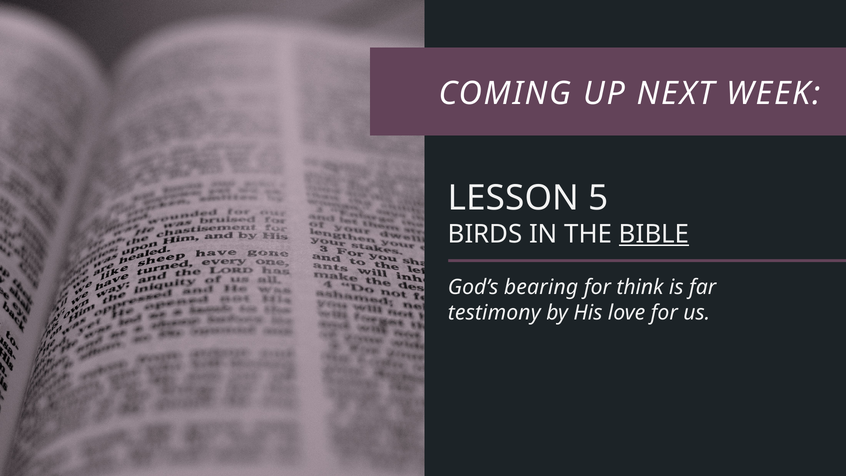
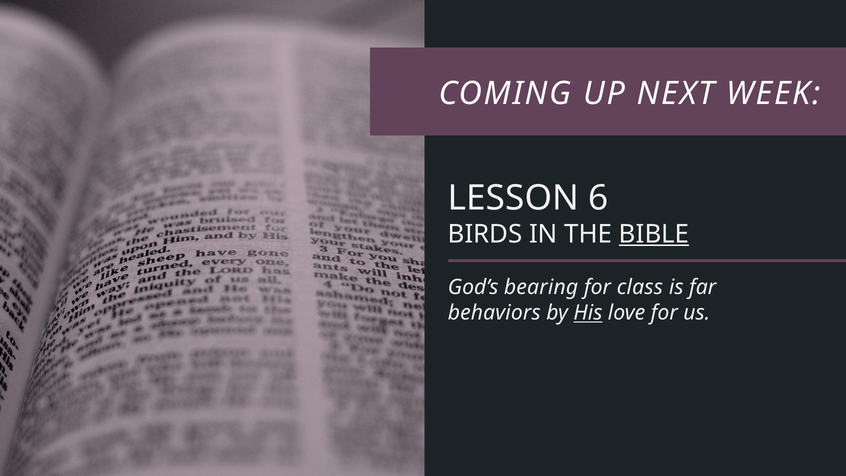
5: 5 -> 6 (598, 198)
think: think -> class (640, 287)
testimony: testimony -> behaviors (494, 313)
His underline: none -> present (588, 313)
